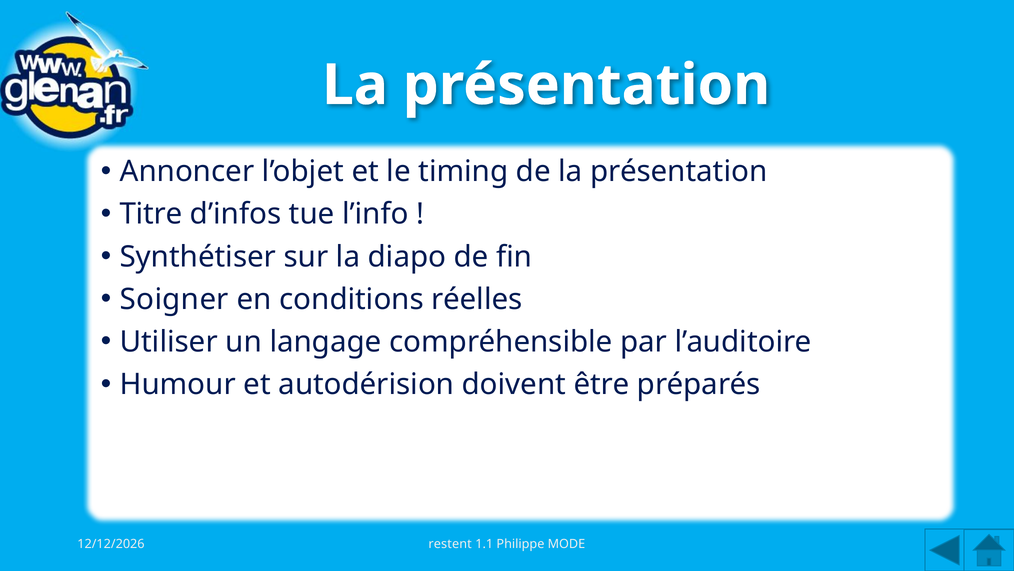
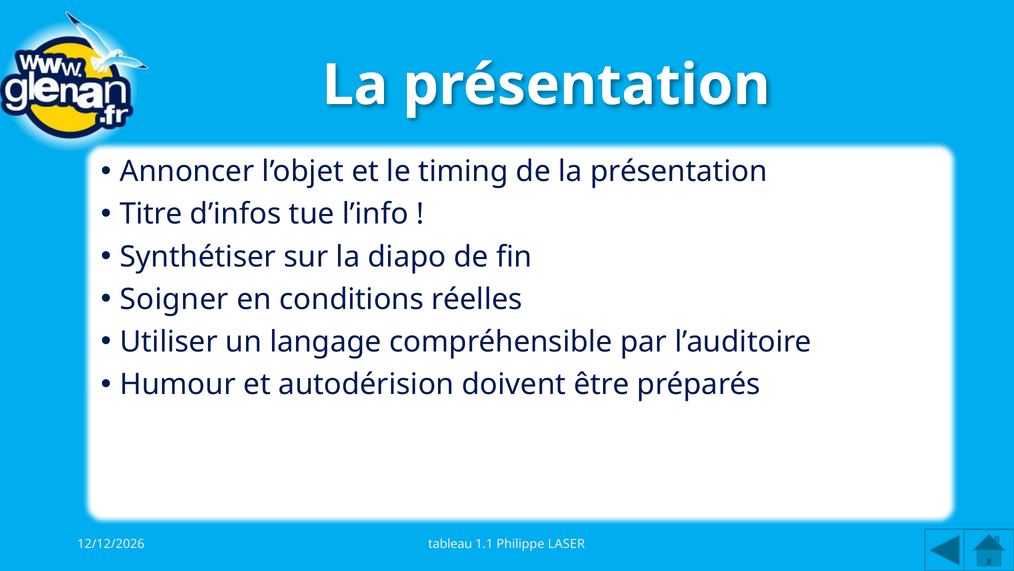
restent: restent -> tableau (450, 544)
MODE: MODE -> LASER (566, 544)
